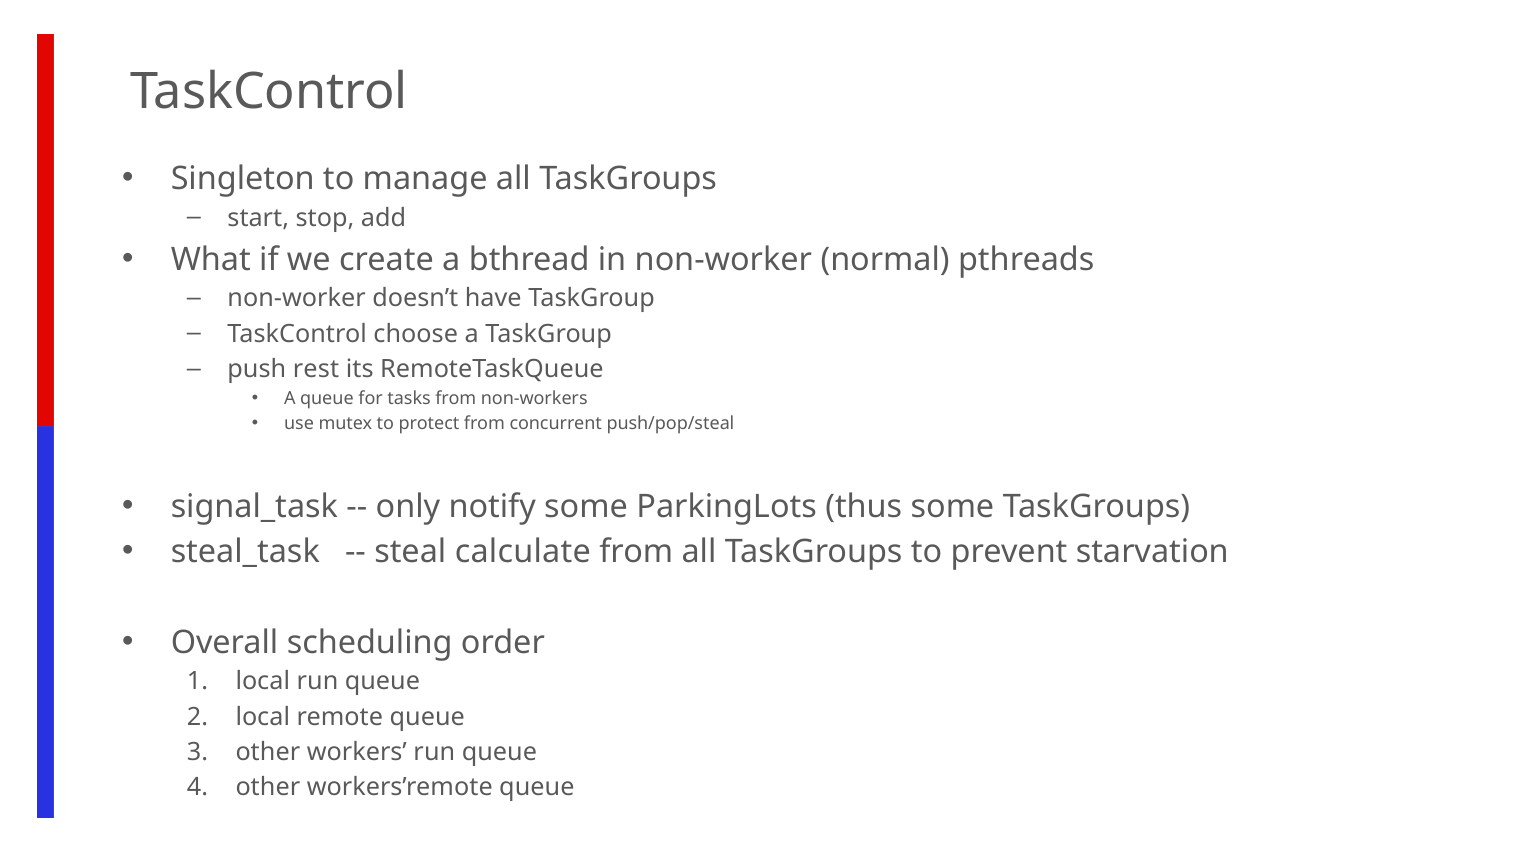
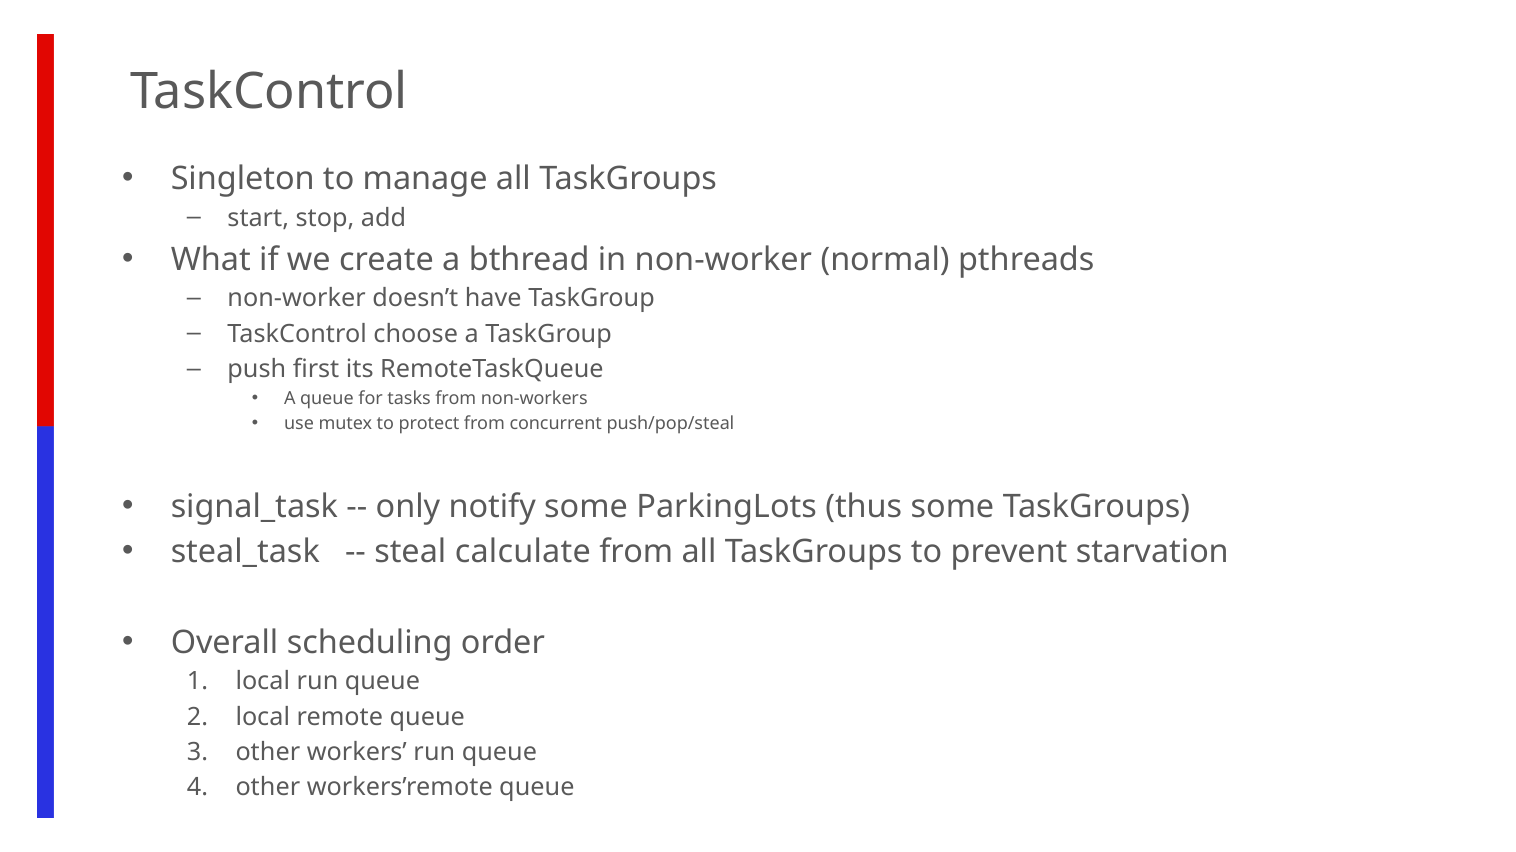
rest: rest -> first (316, 369)
